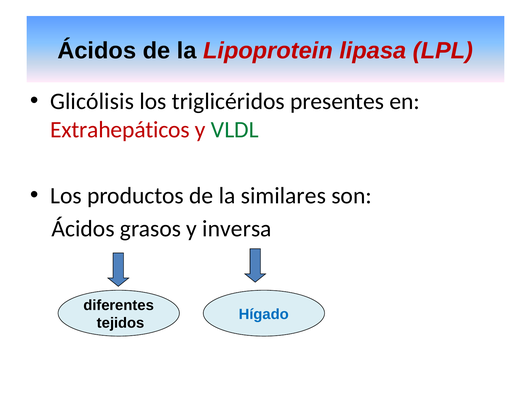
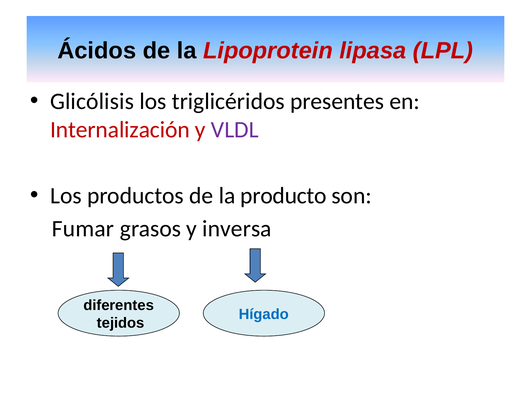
Extrahepáticos: Extrahepáticos -> Internalización (120, 130)
VLDL colour: green -> purple (235, 130)
similares: similares -> producto (283, 196)
Ácidos: Ácidos -> Fumar (83, 229)
